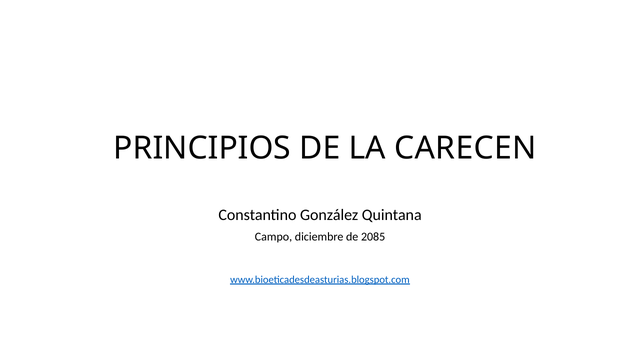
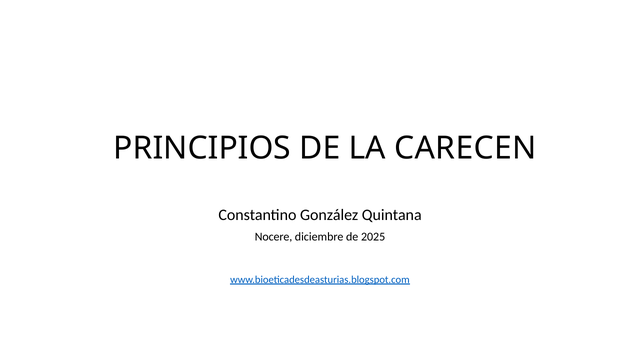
Campo: Campo -> Nocere (274, 237)
2085: 2085 -> 2025 (373, 237)
